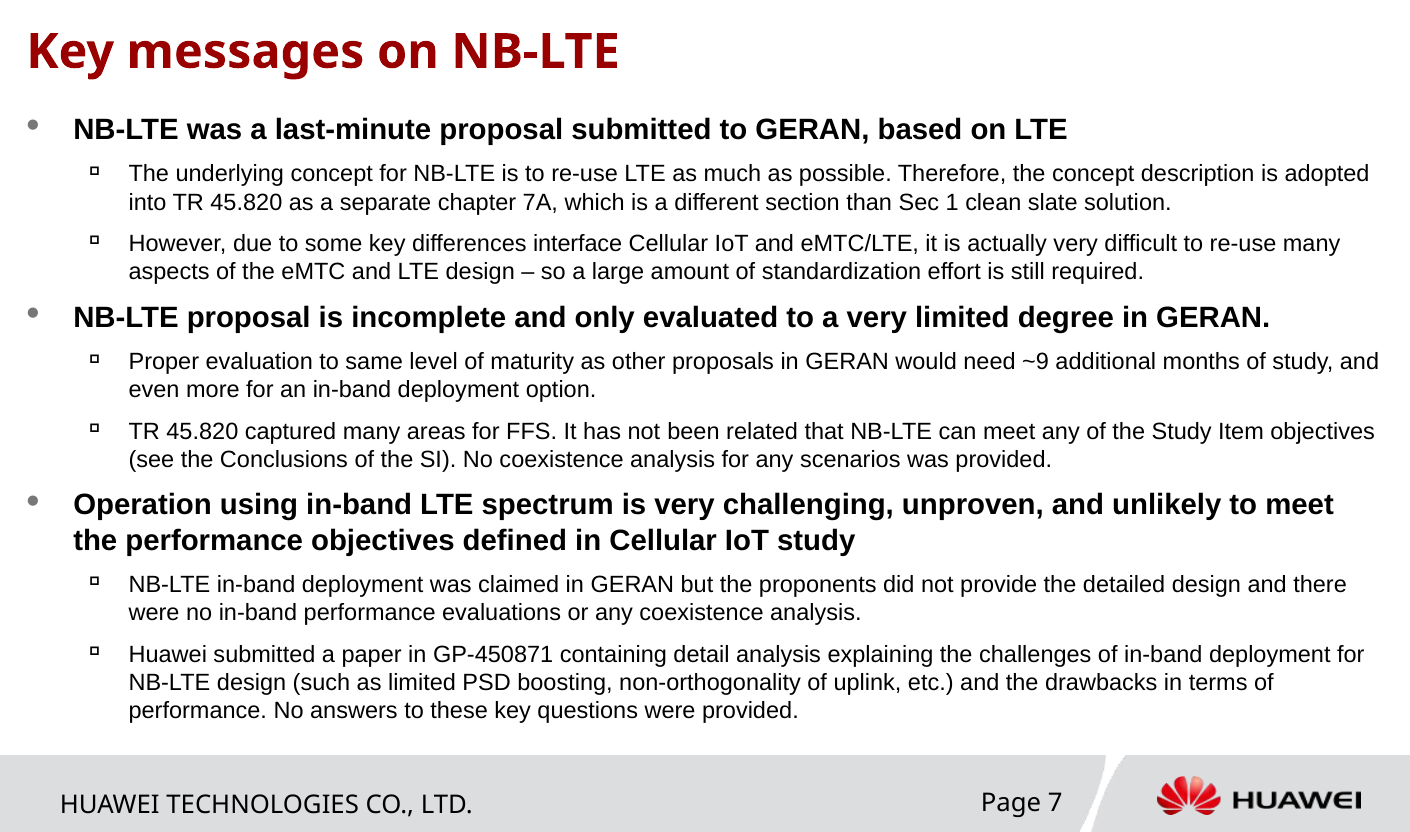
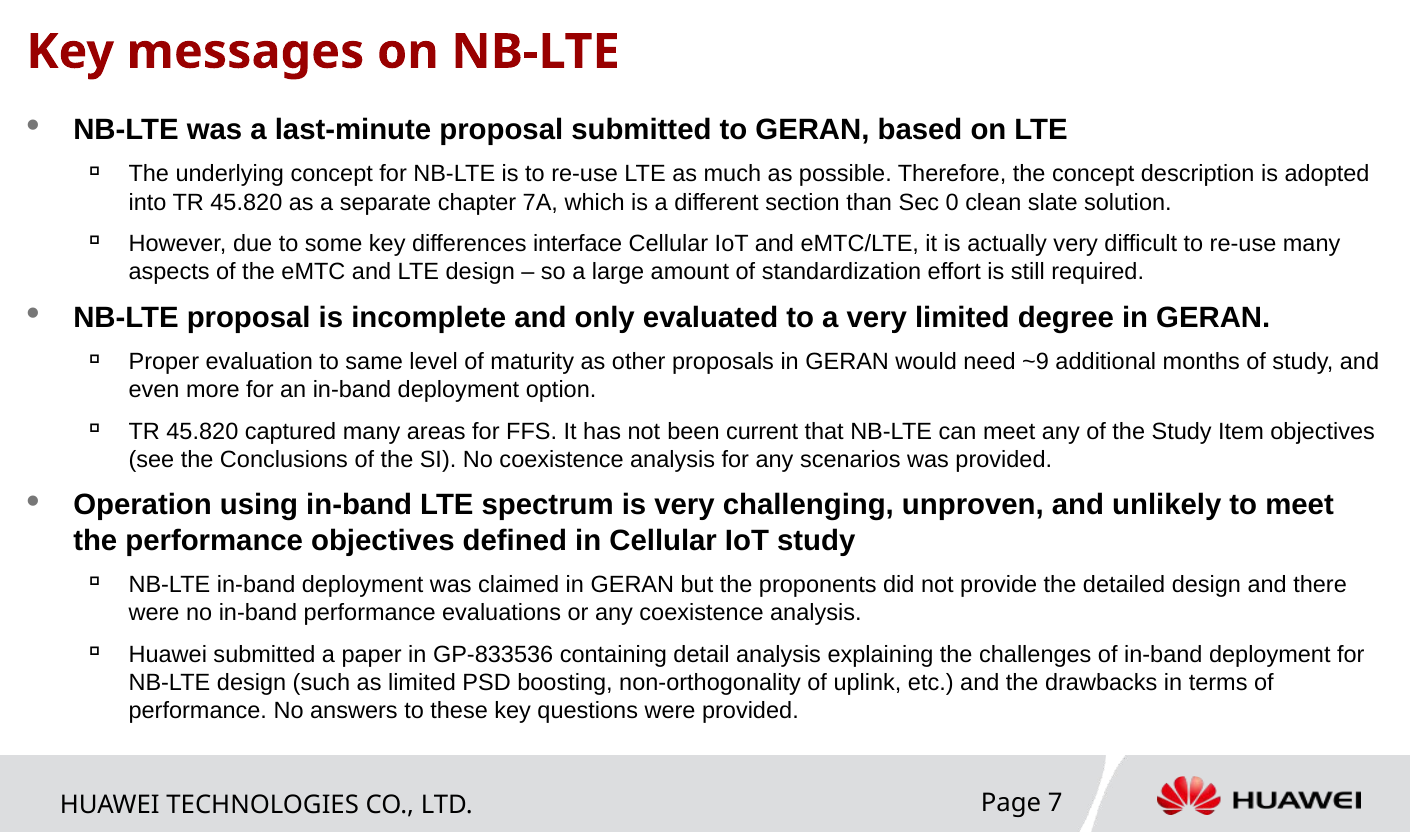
1: 1 -> 0 (952, 202)
related: related -> current (762, 432)
GP-450871: GP-450871 -> GP-833536 (493, 655)
